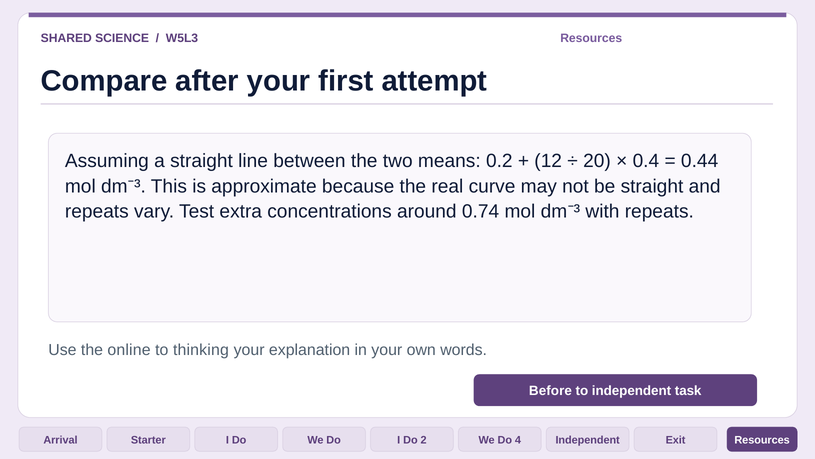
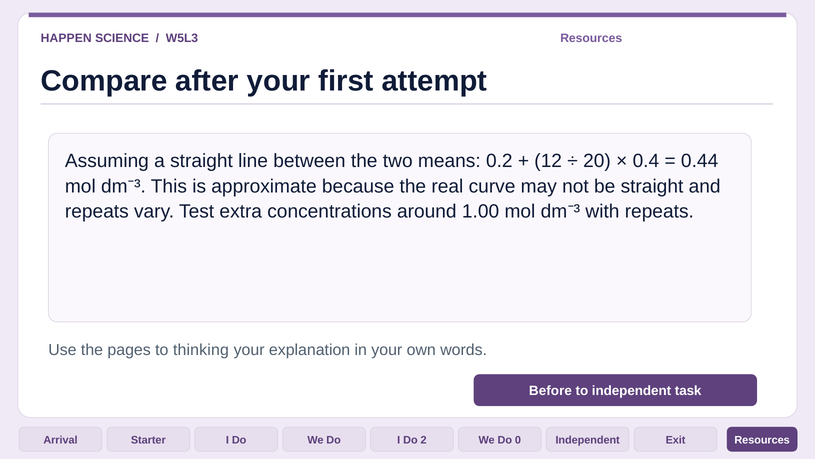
SHARED: SHARED -> HAPPEN (66, 38)
0.74: 0.74 -> 1.00 (481, 211)
online: online -> pages (129, 349)
4: 4 -> 0 (518, 439)
